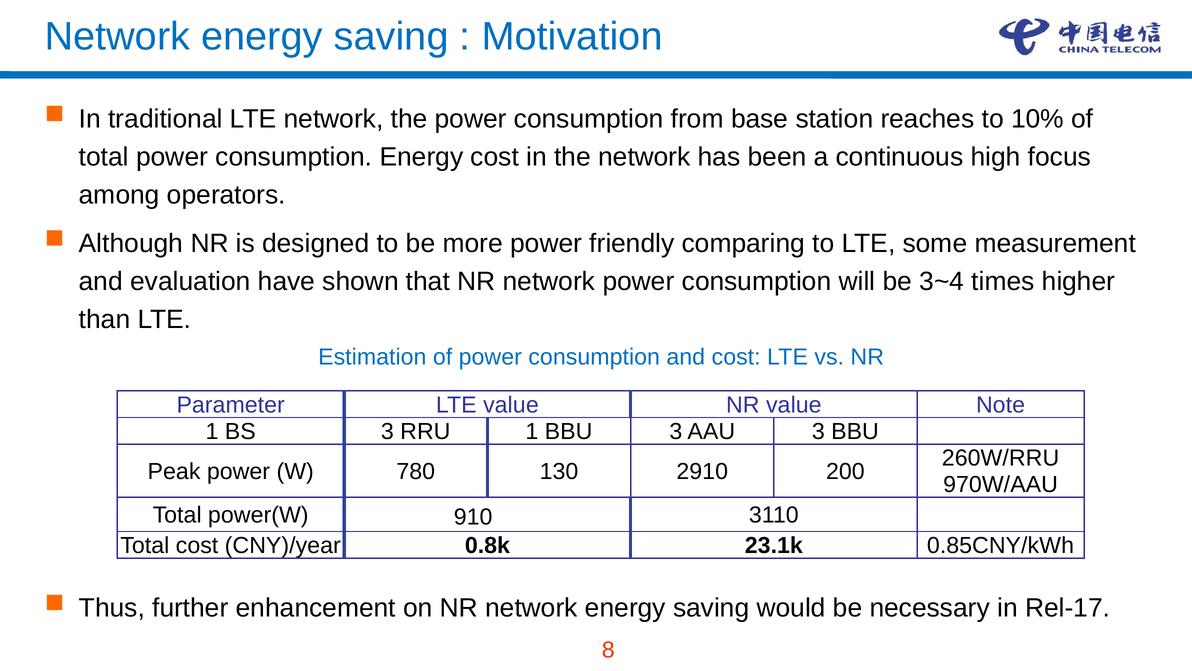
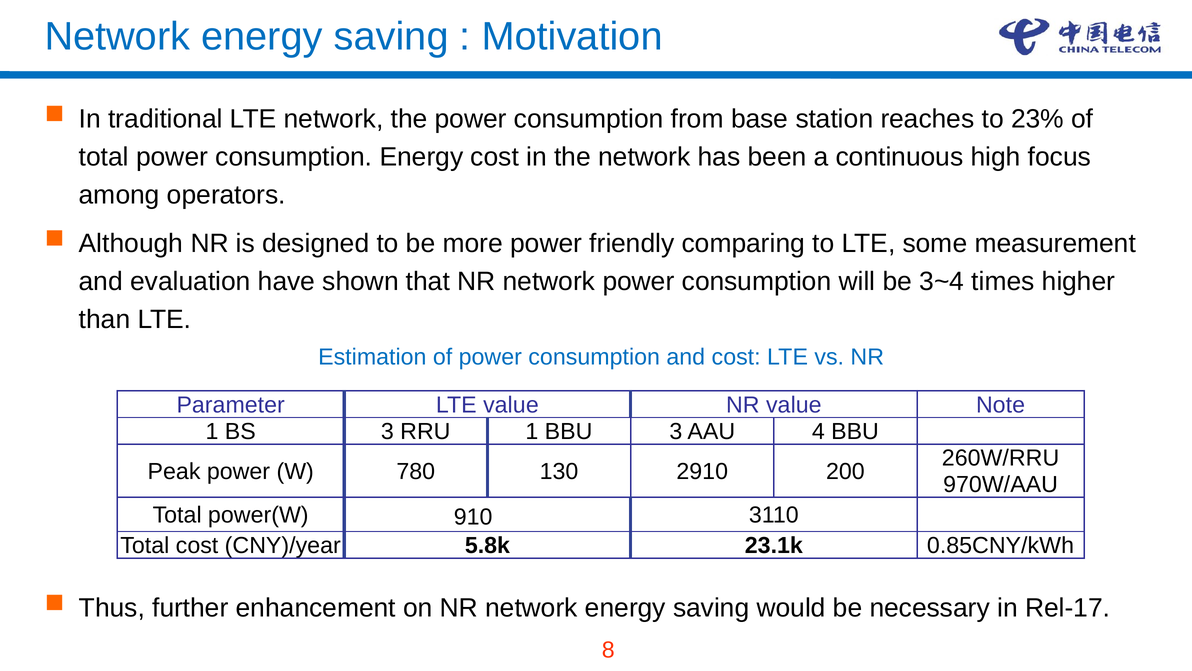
10%: 10% -> 23% (1038, 119)
AAU 3: 3 -> 4 (818, 431)
0.8k: 0.8k -> 5.8k (487, 545)
